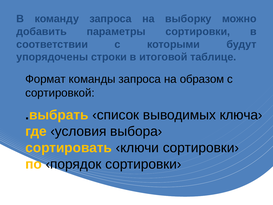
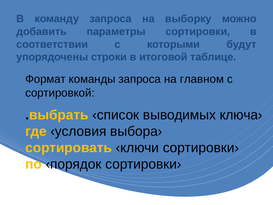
образом: образом -> главном (202, 79)
